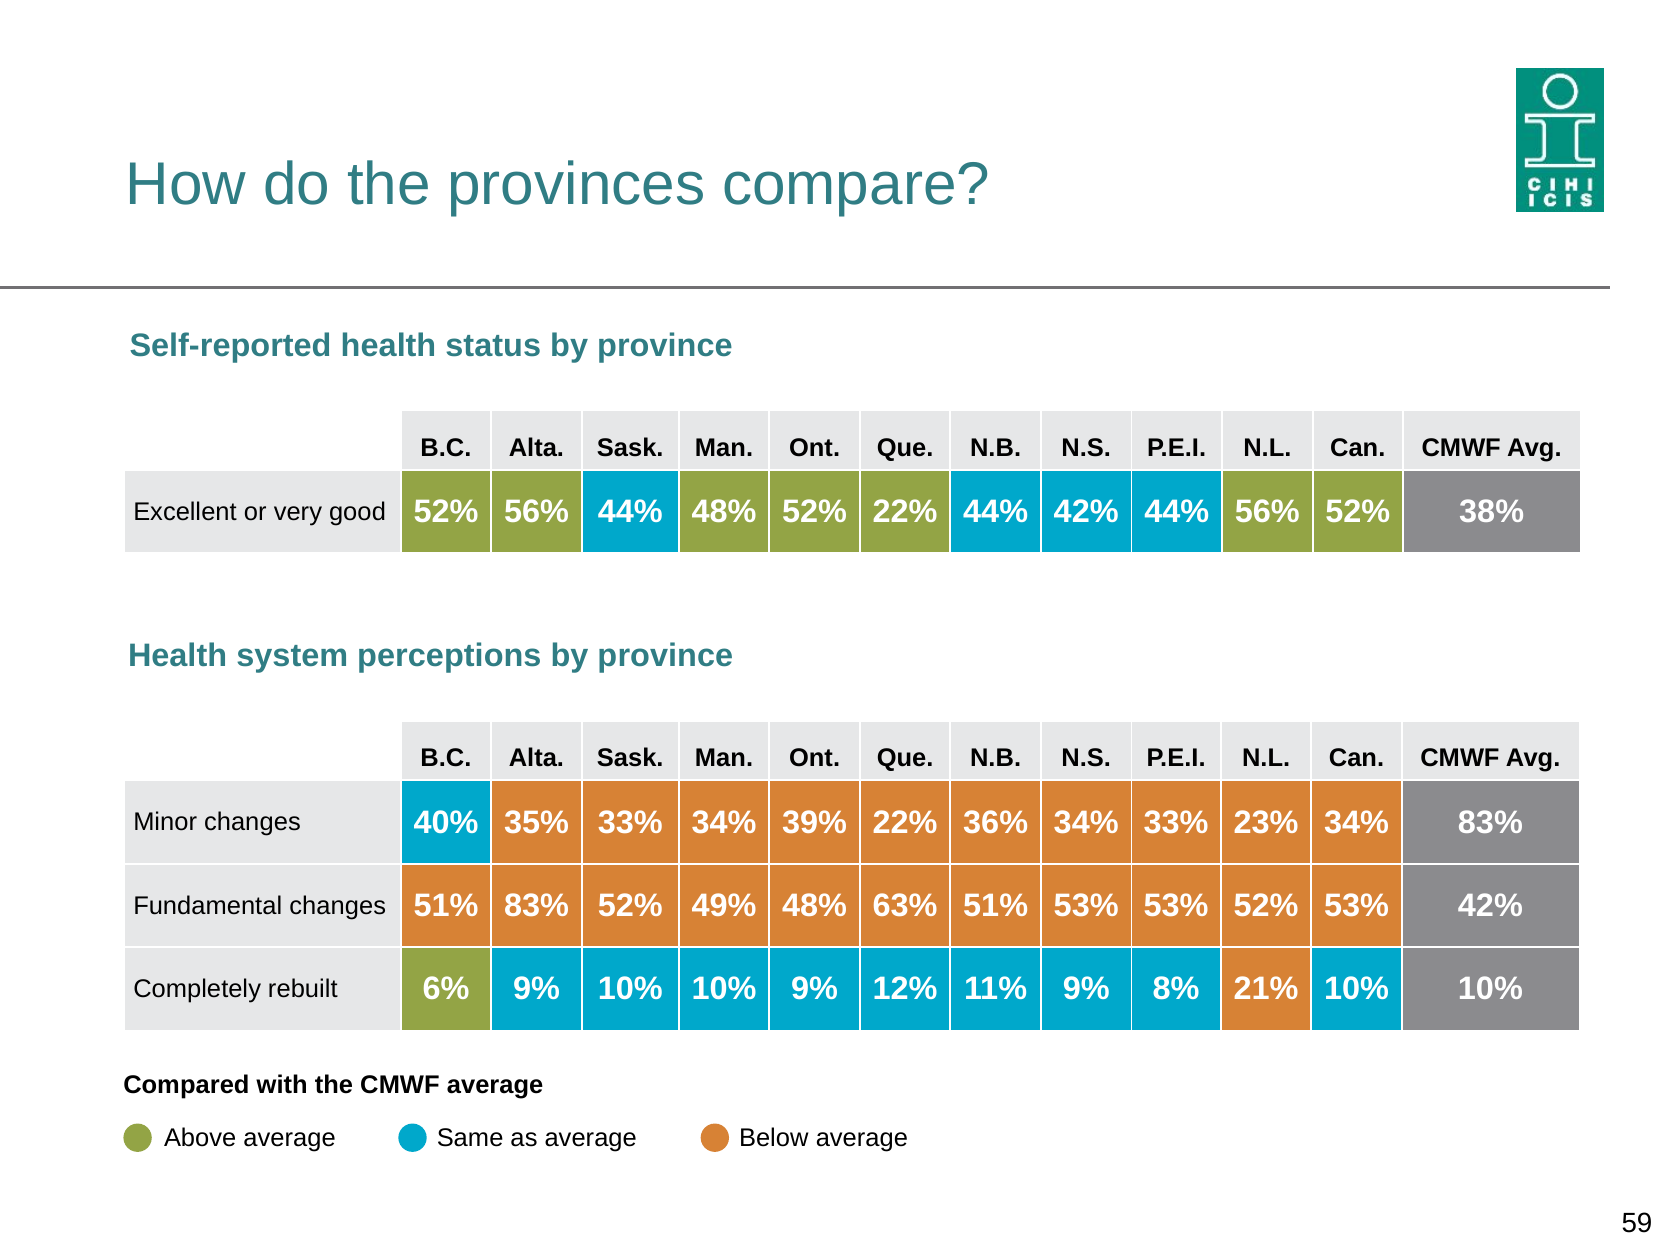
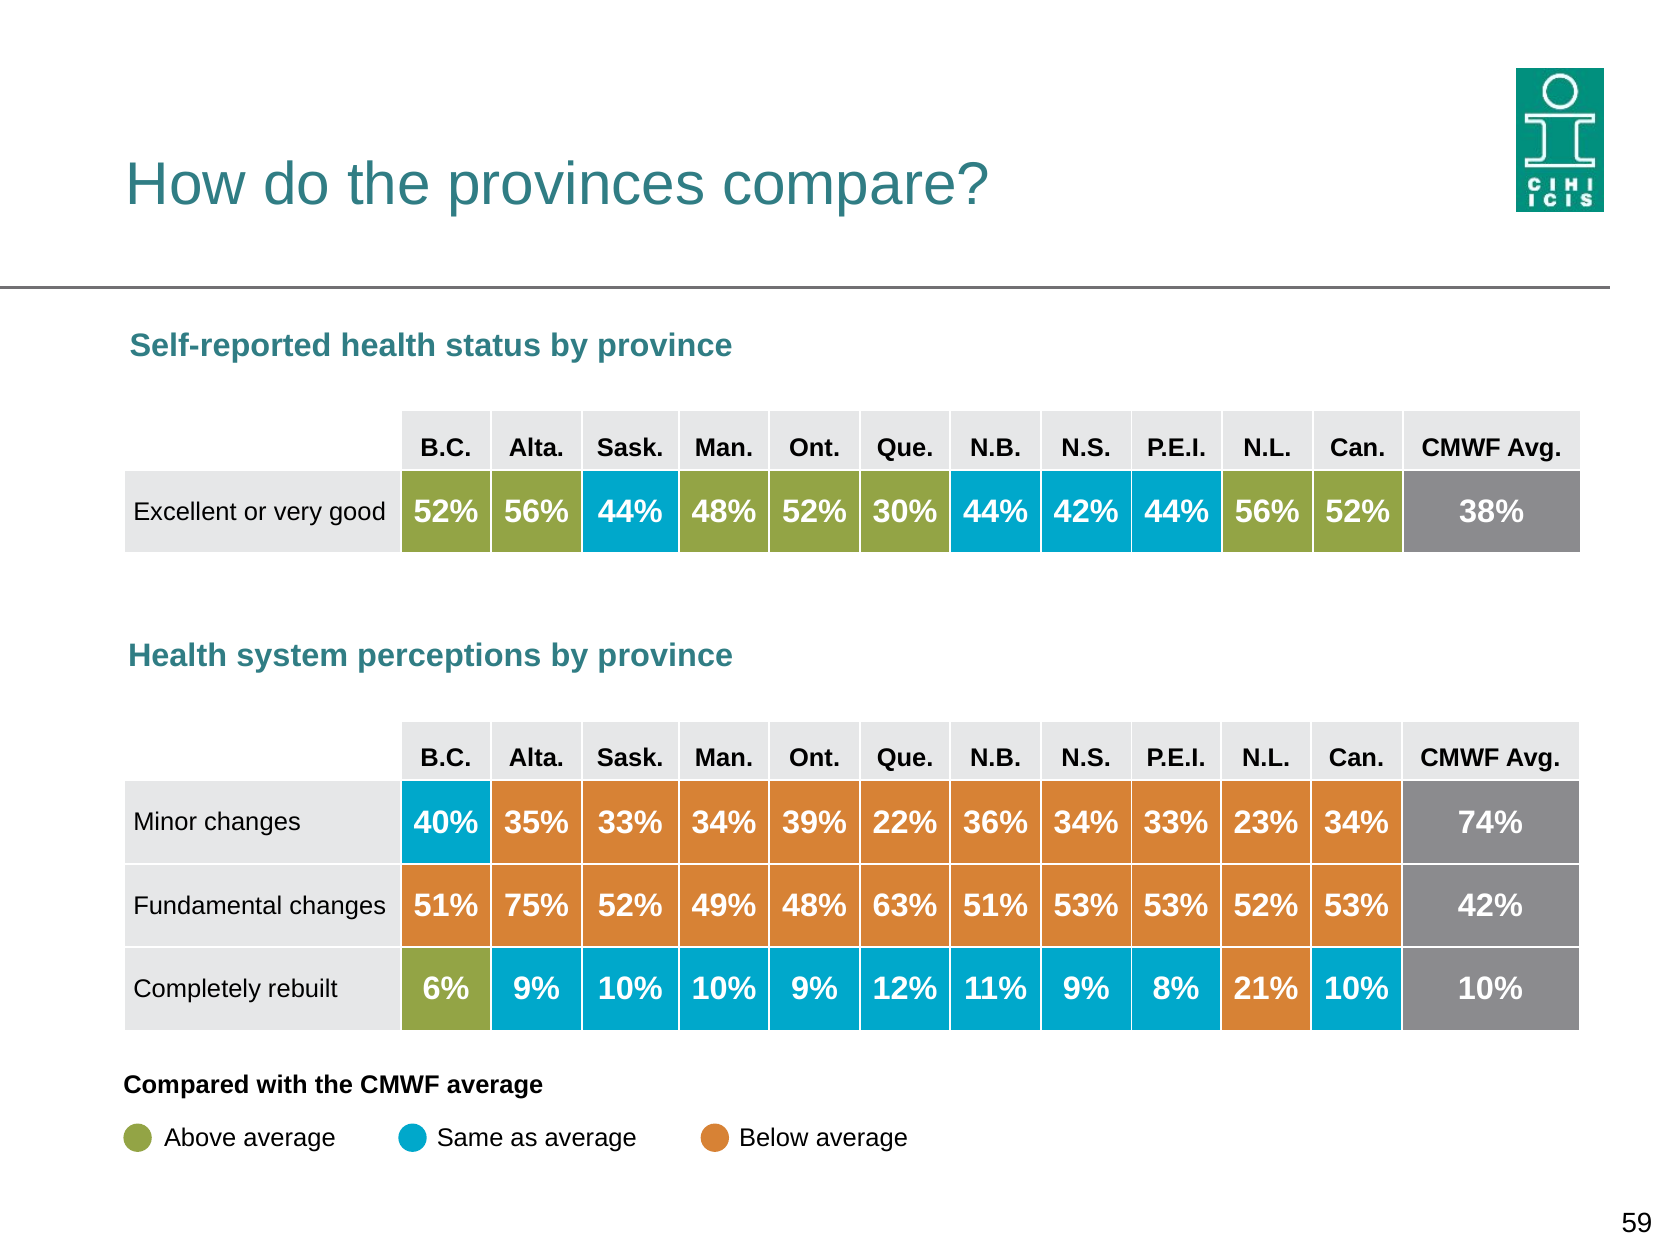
52% 22%: 22% -> 30% (905, 512)
34% 83%: 83% -> 74% (1490, 822)
51% 83%: 83% -> 75% (537, 906)
